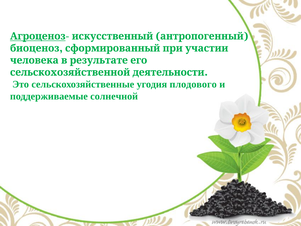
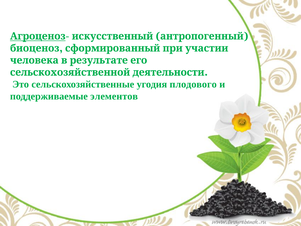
солнечной: солнечной -> элементов (114, 96)
